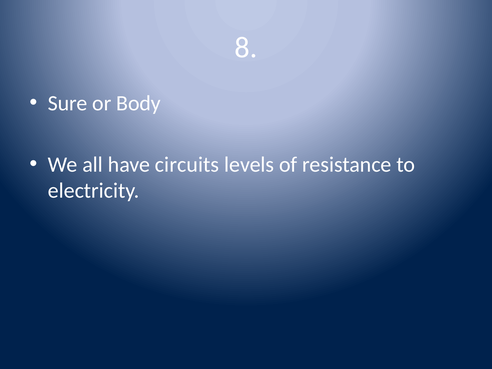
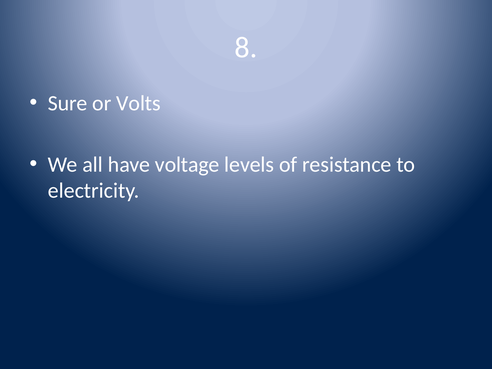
Body: Body -> Volts (139, 103)
circuits: circuits -> voltage (187, 164)
